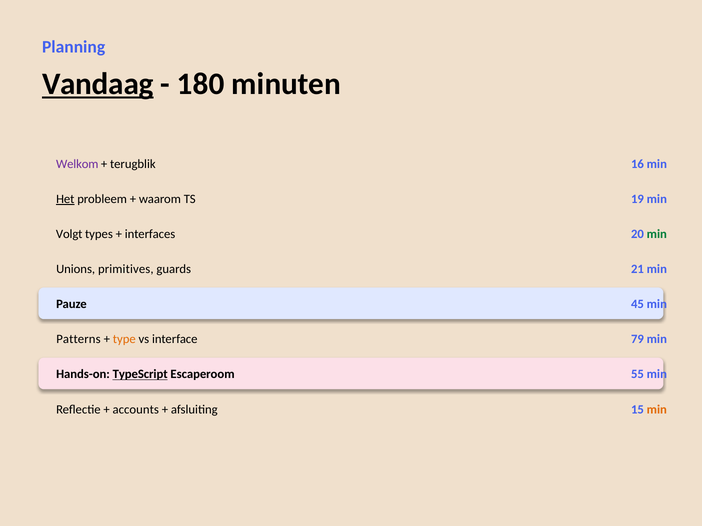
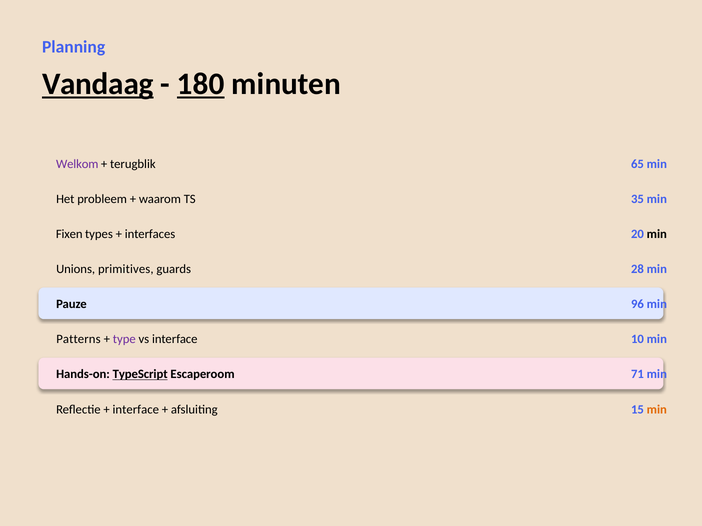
180 underline: none -> present (201, 84)
16: 16 -> 65 (638, 164)
Het underline: present -> none (65, 199)
19: 19 -> 35 (638, 199)
Volgt: Volgt -> Fixen (69, 234)
min colour: green -> black (657, 234)
21: 21 -> 28 (638, 269)
45: 45 -> 96 (638, 304)
type colour: orange -> purple (124, 340)
79: 79 -> 10 (638, 340)
55: 55 -> 71 (638, 375)
accounts: accounts -> interface (136, 410)
